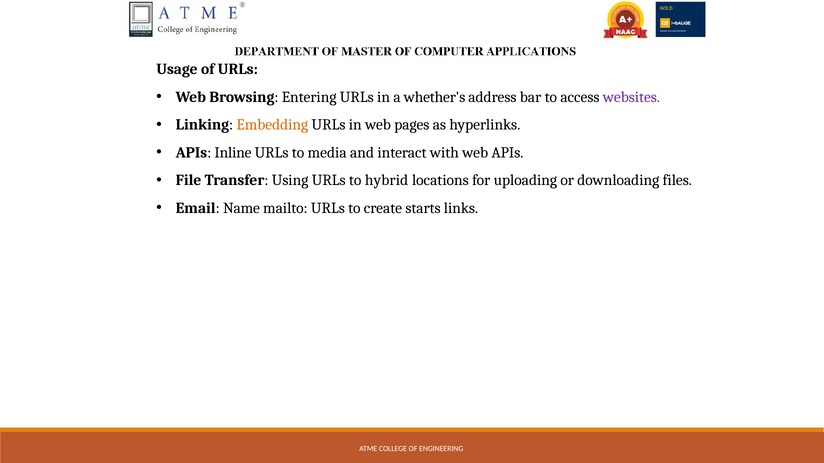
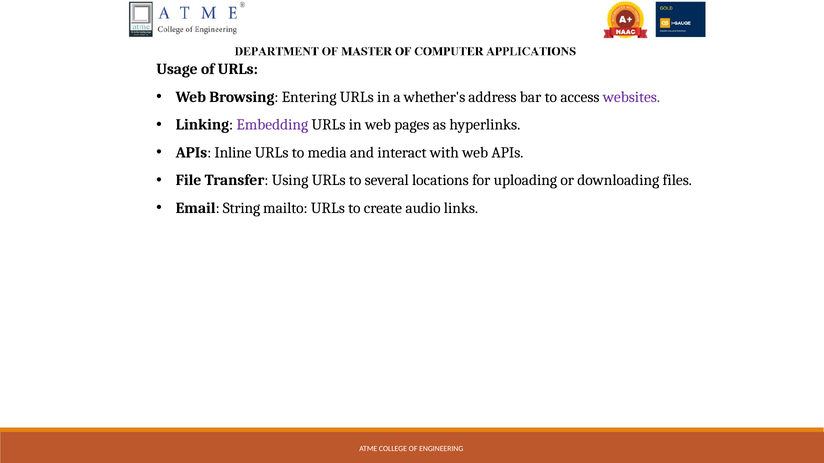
Embedding colour: orange -> purple (272, 125)
hybrid: hybrid -> several (387, 181)
Name: Name -> String (241, 208)
starts: starts -> audio (423, 208)
